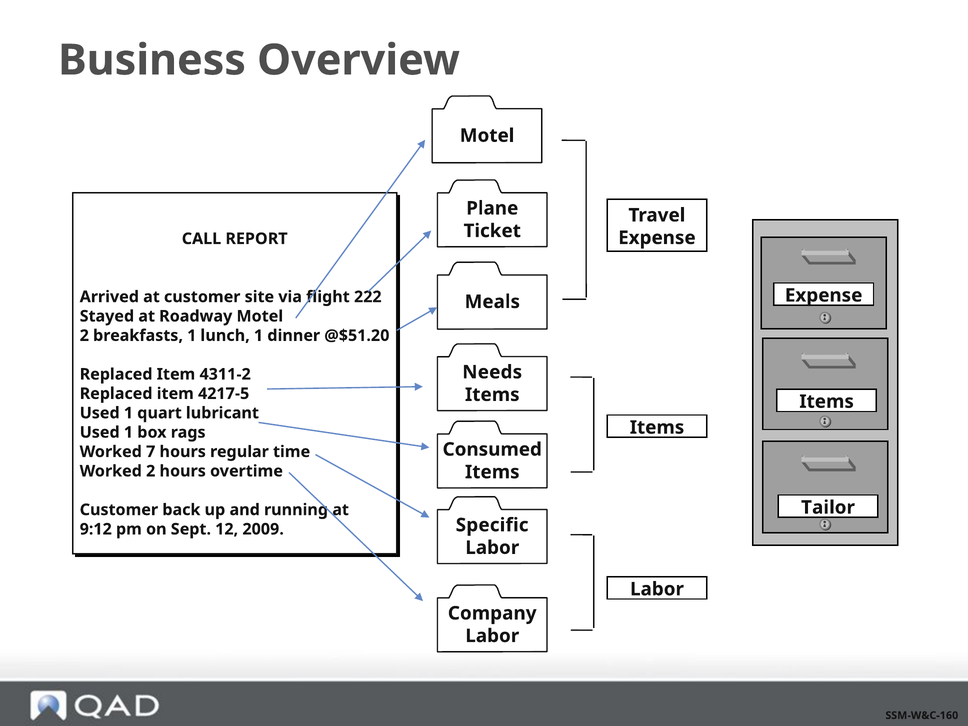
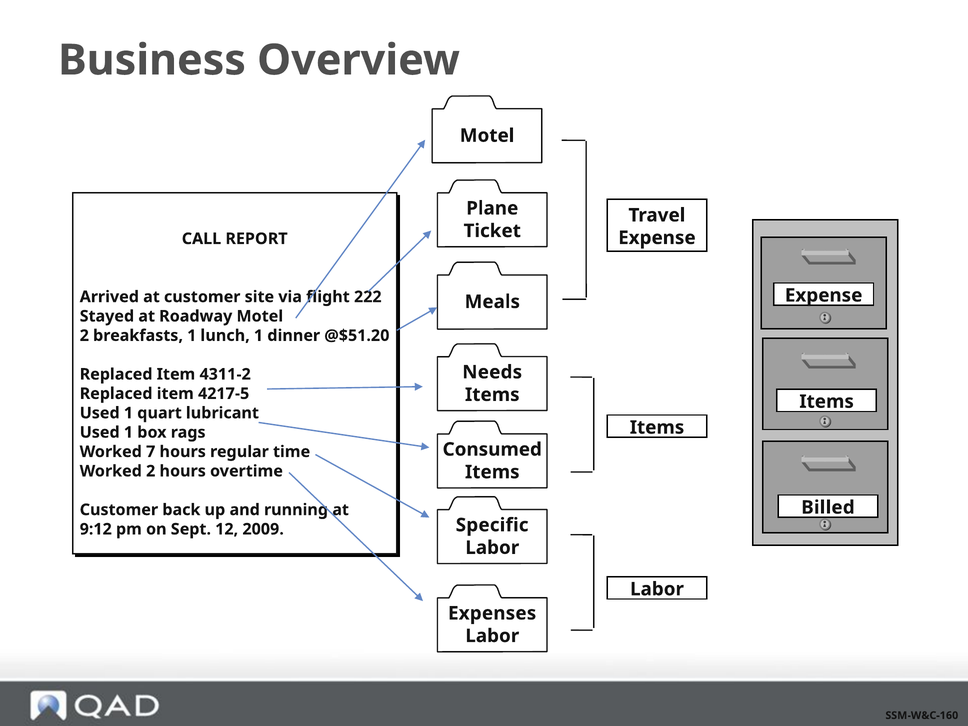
Tailor: Tailor -> Billed (828, 507)
Company: Company -> Expenses (492, 613)
